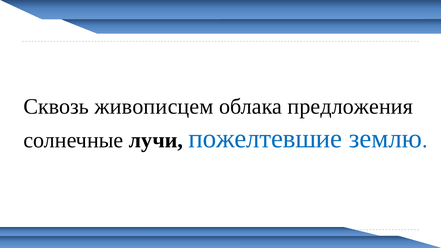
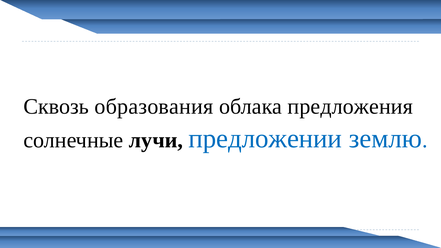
живописцем: живописцем -> образования (154, 107)
пожелтевшие: пожелтевшие -> предложении (265, 139)
